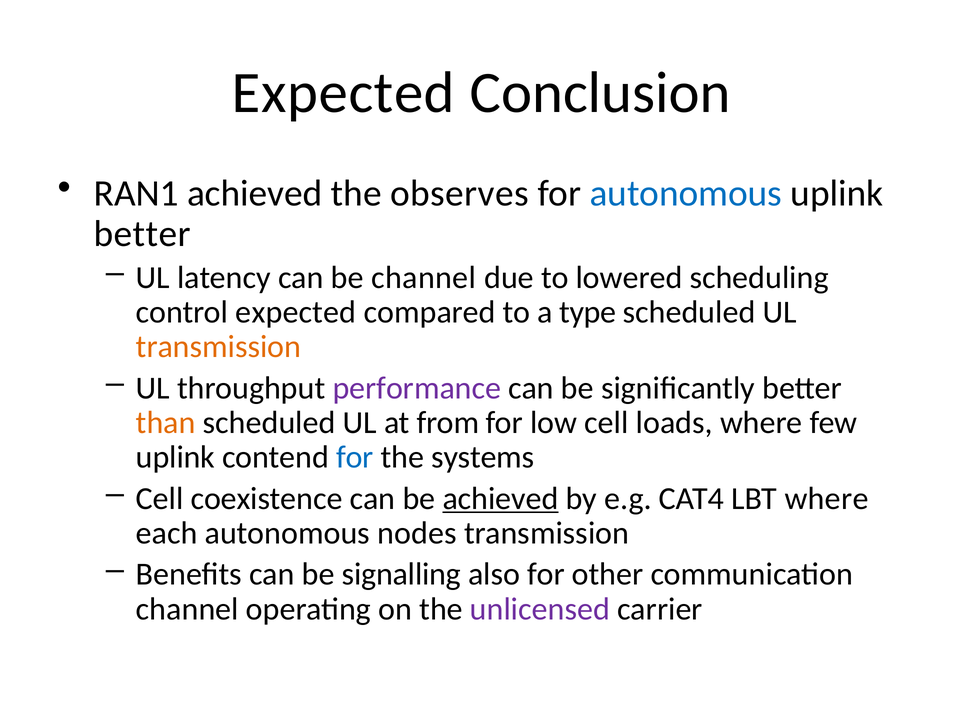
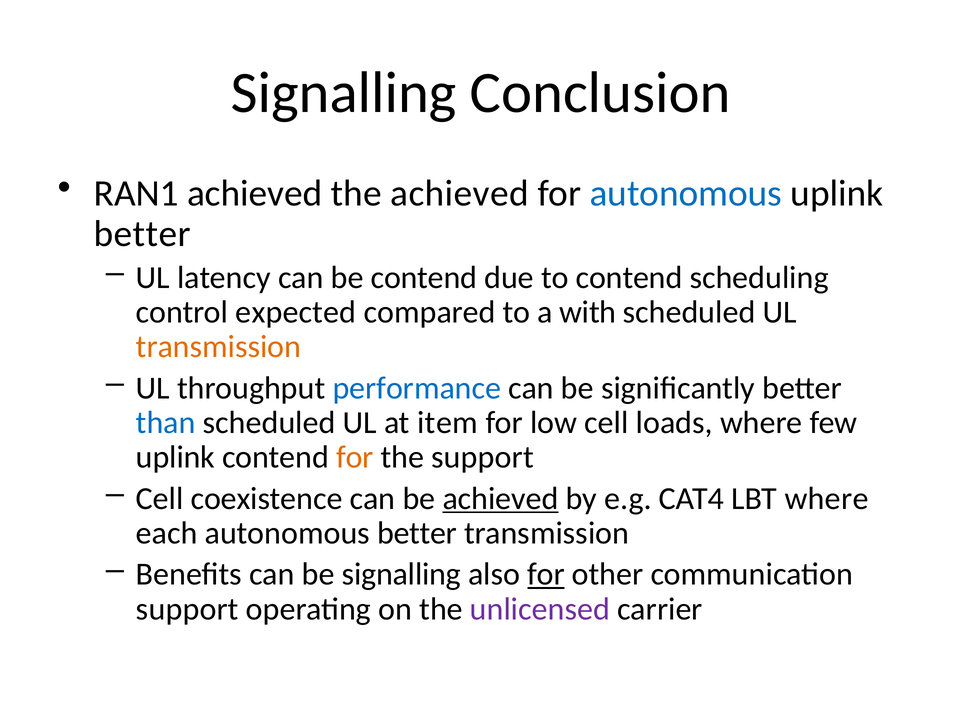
Expected: Expected -> Signalling (344, 93)
the observes: observes -> achieved (460, 194)
be channel: channel -> contend (424, 278)
to lowered: lowered -> contend (629, 278)
type: type -> with (588, 312)
performance colour: purple -> blue (417, 388)
than colour: orange -> blue (166, 423)
from: from -> item (448, 423)
for colour: blue -> orange (355, 457)
the systems: systems -> support (483, 457)
autonomous nodes: nodes -> better (417, 533)
for underline: none -> present (546, 575)
channel: channel -> support (187, 609)
